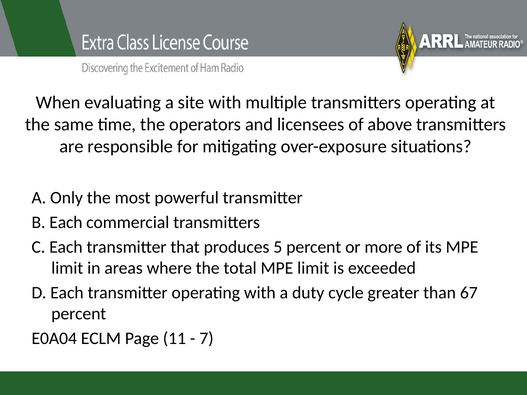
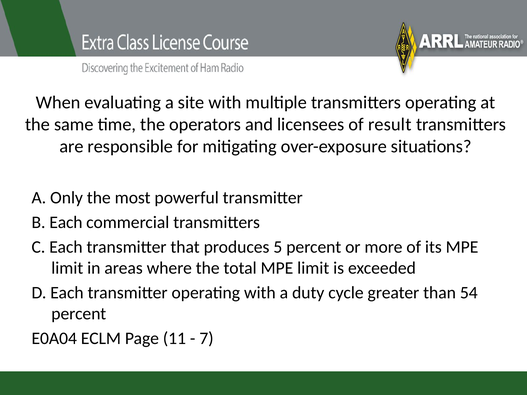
above: above -> result (390, 125)
67: 67 -> 54 (469, 293)
